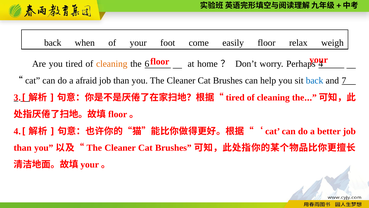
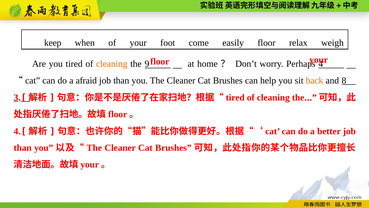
back: back -> keep (53, 43)
6: 6 -> 9 (147, 64)
back colour: blue -> orange (315, 80)
7: 7 -> 8 (344, 80)
